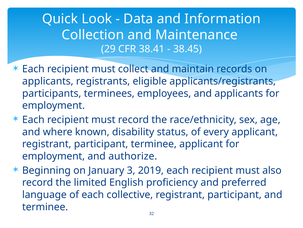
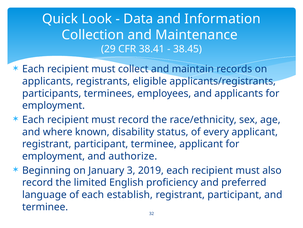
collective: collective -> establish (130, 194)
